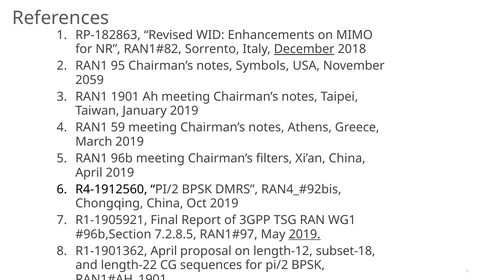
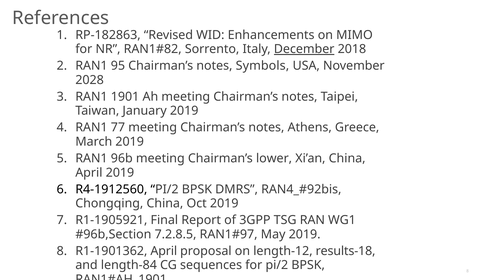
2059: 2059 -> 2028 (90, 80)
59: 59 -> 77 (118, 128)
filters: filters -> lower (274, 159)
2019 underline: present -> none (305, 234)
subset-18: subset-18 -> results-18 (346, 251)
length-22: length-22 -> length-84 (129, 265)
